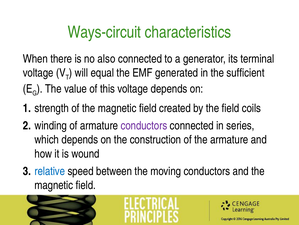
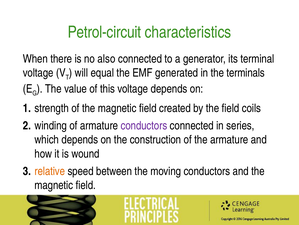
Ways-circuit: Ways-circuit -> Petrol-circuit (104, 32)
sufficient: sufficient -> terminals (246, 73)
relative colour: blue -> orange (50, 171)
